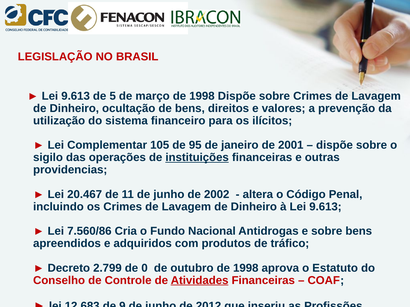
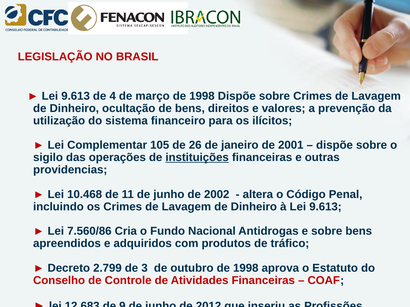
5: 5 -> 4 (113, 96)
95: 95 -> 26 (195, 145)
20.467: 20.467 -> 10.468 (85, 195)
0: 0 -> 3 (145, 268)
Atividades underline: present -> none (200, 281)
